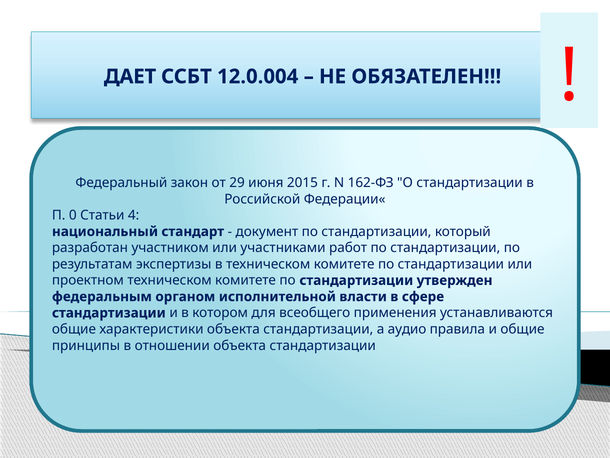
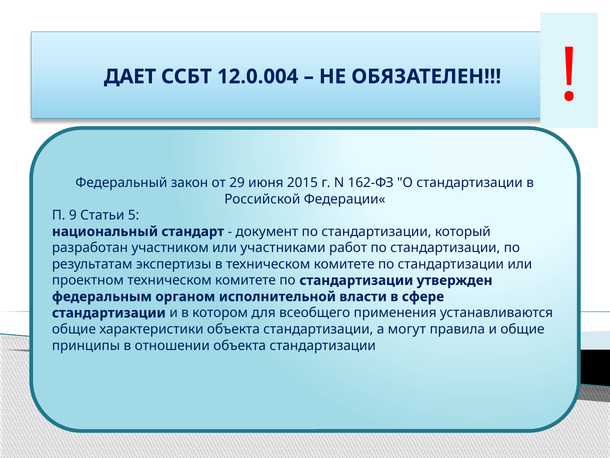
0: 0 -> 9 (73, 215)
4: 4 -> 5 (134, 215)
аудио: аудио -> могут (407, 329)
